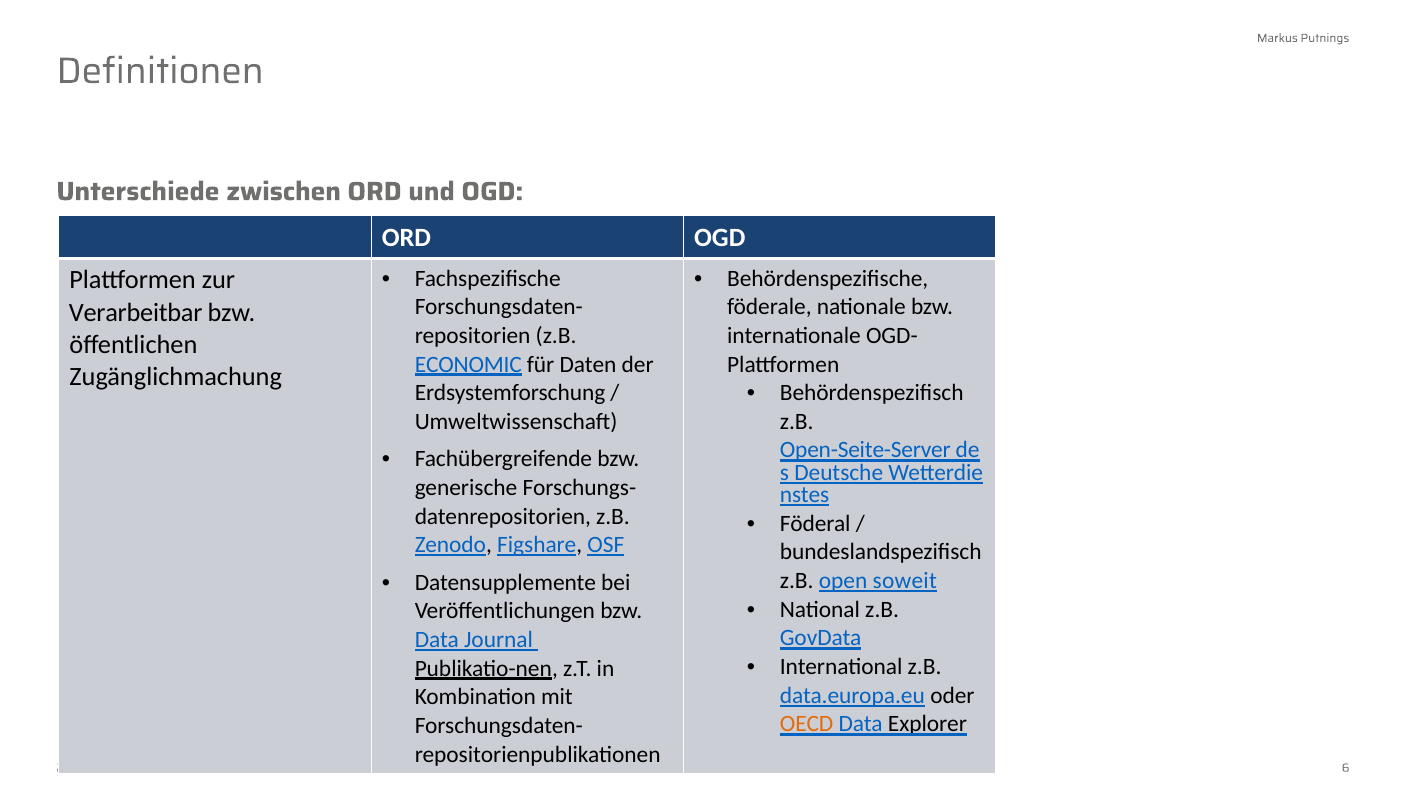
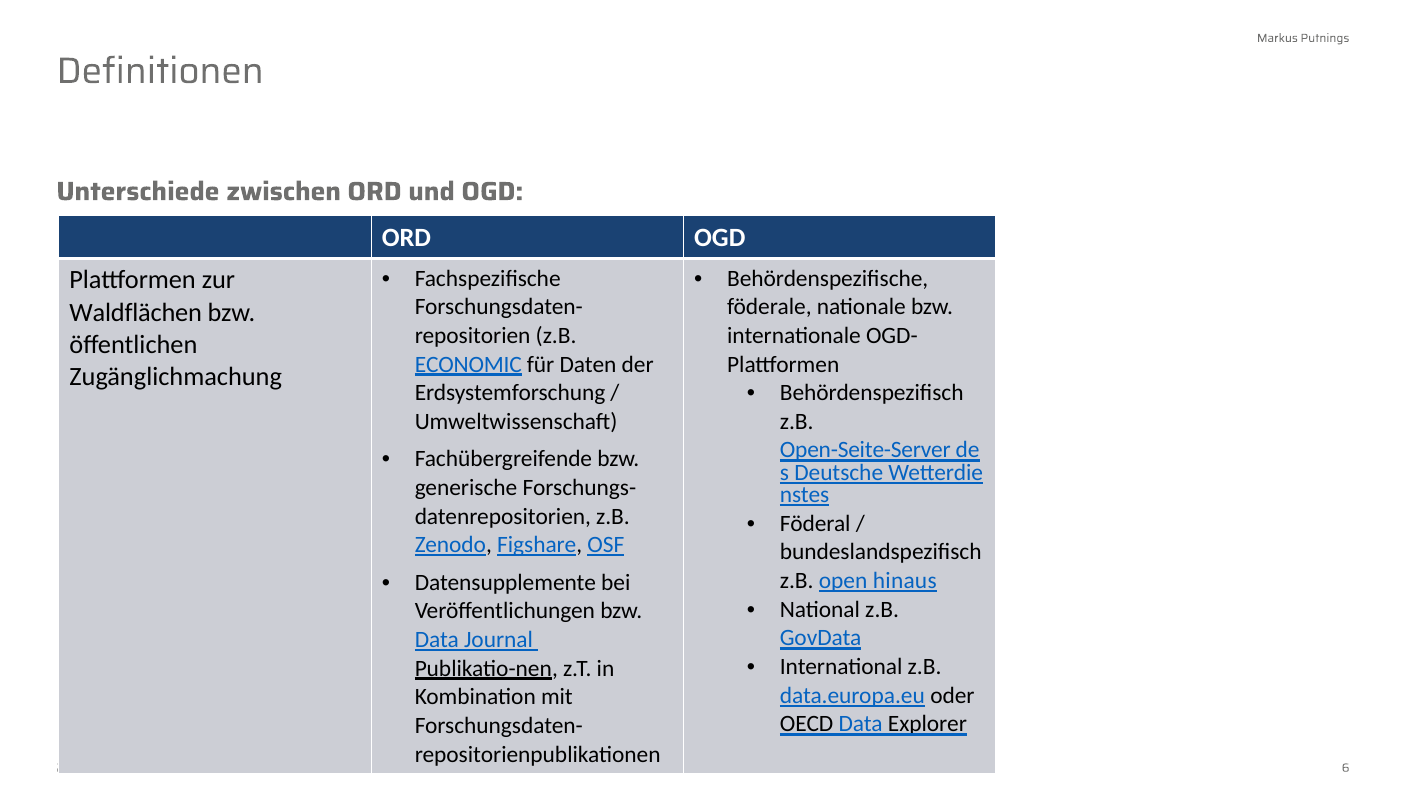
Verarbeitbar: Verarbeitbar -> Waldflächen (136, 312)
soweit: soweit -> hinaus (905, 581)
OECD colour: orange -> black (807, 724)
